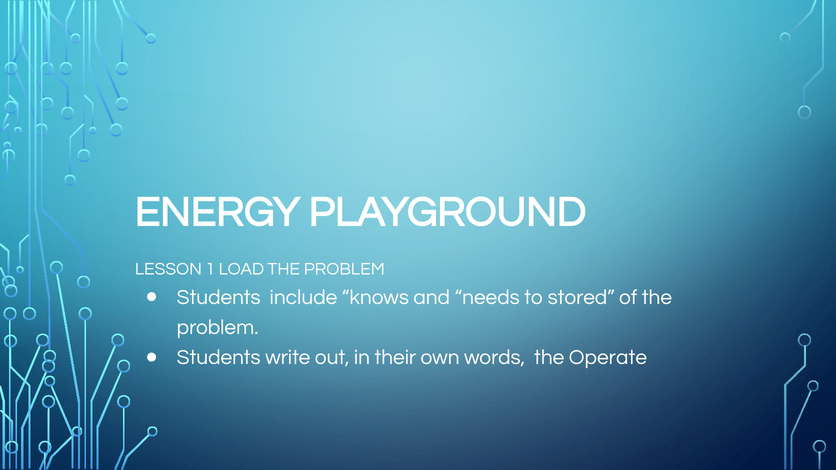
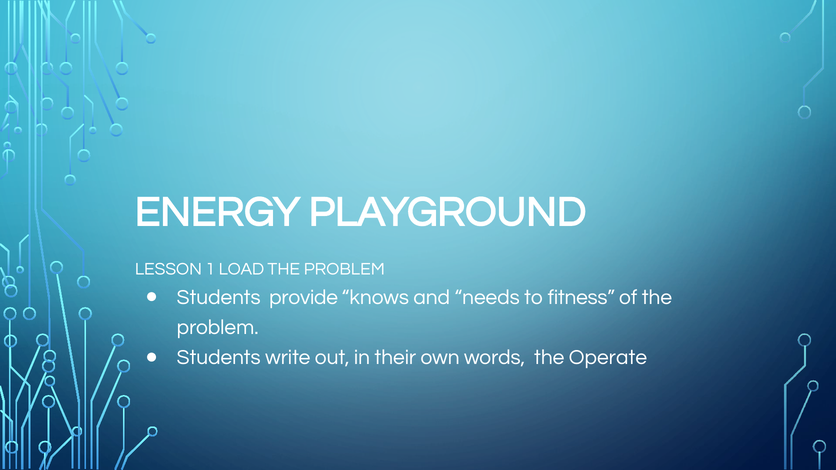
include: include -> provide (304, 297)
stored: stored -> fitness (581, 297)
